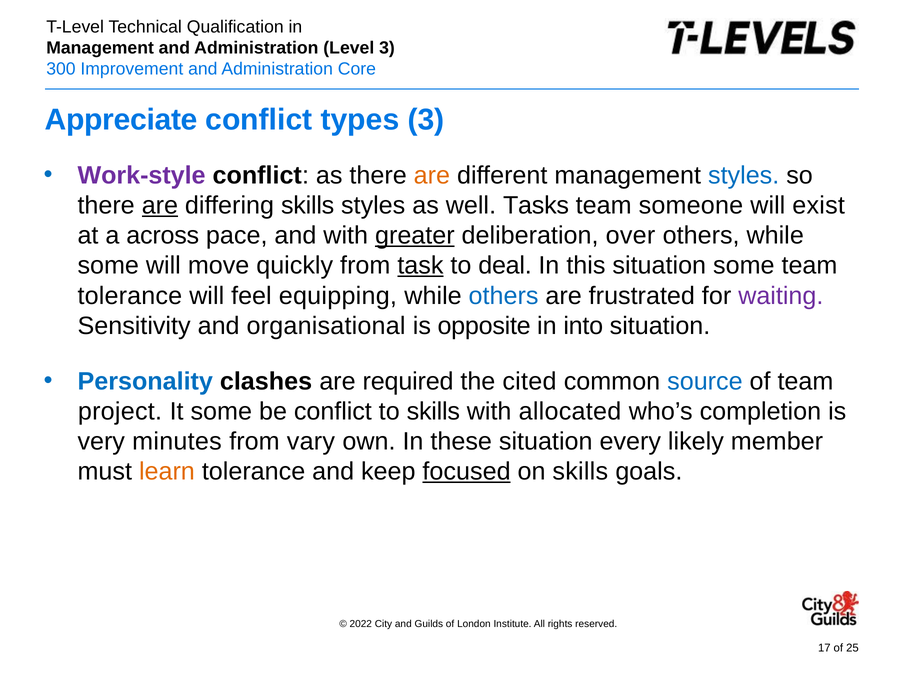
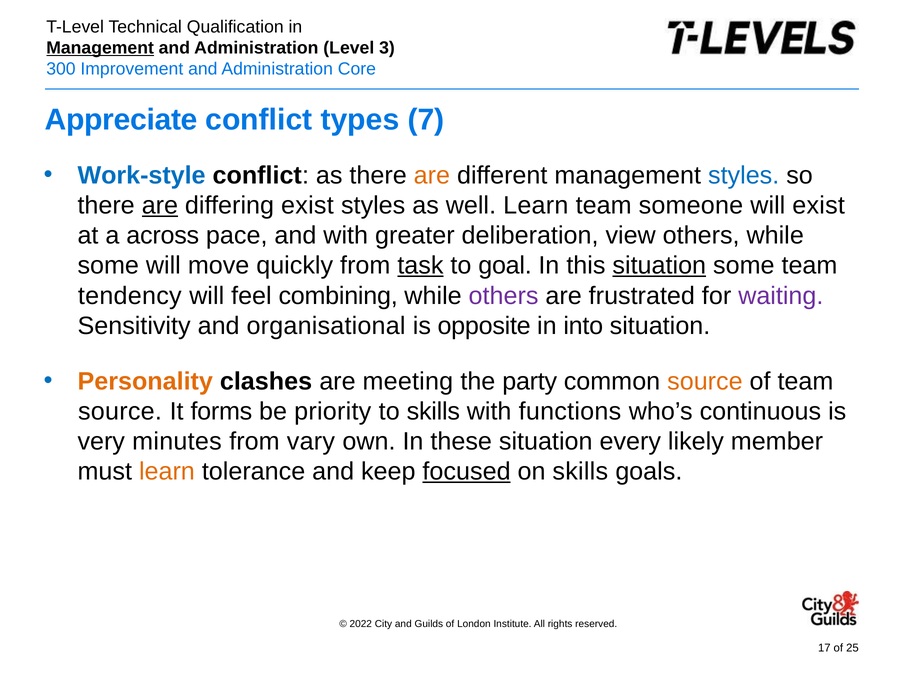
Management underline: none -> present (100, 48)
types 3: 3 -> 7 (426, 120)
Work-style colour: purple -> blue (142, 175)
differing skills: skills -> exist (307, 205)
well Tasks: Tasks -> Learn (536, 205)
greater underline: present -> none (415, 236)
over: over -> view (631, 236)
deal: deal -> goal (505, 266)
situation underline: none -> present (659, 266)
tolerance: tolerance -> tendency (130, 296)
equipping: equipping -> combining (338, 296)
others colour: blue -> purple (504, 296)
Personality colour: blue -> orange (145, 381)
required: required -> meeting (408, 381)
cited: cited -> party (530, 381)
source colour: blue -> orange (705, 381)
project: project -> source (120, 411)
It some: some -> forms (221, 411)
be conflict: conflict -> priority (333, 411)
allocated: allocated -> functions (570, 411)
completion: completion -> continuous (760, 411)
